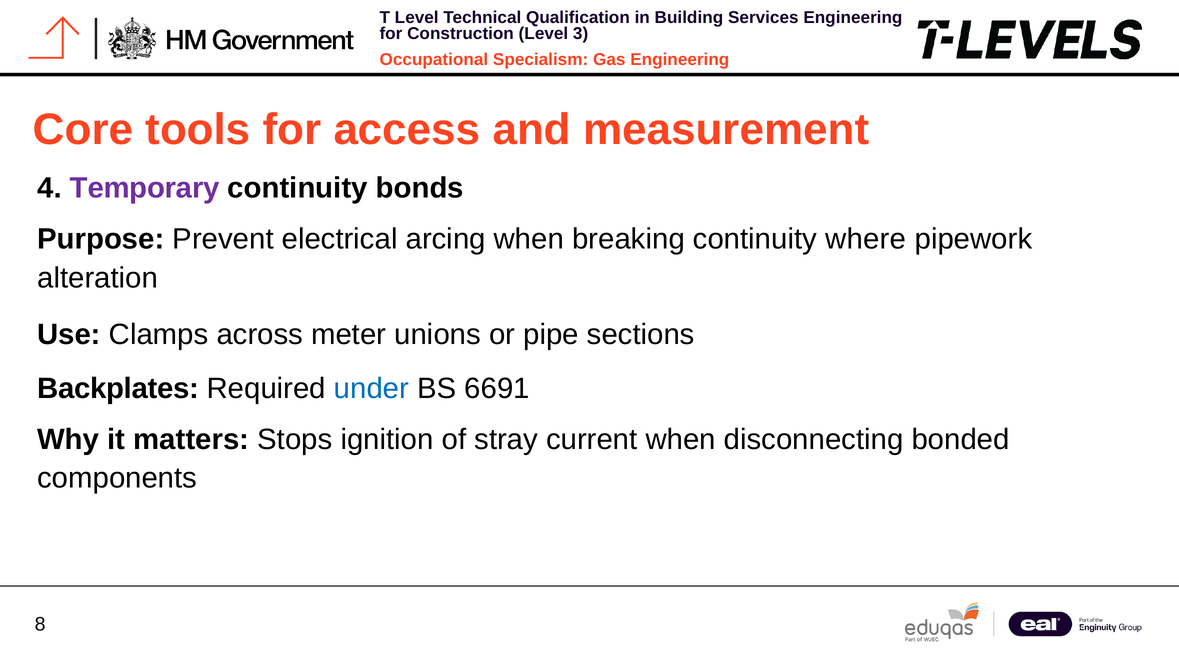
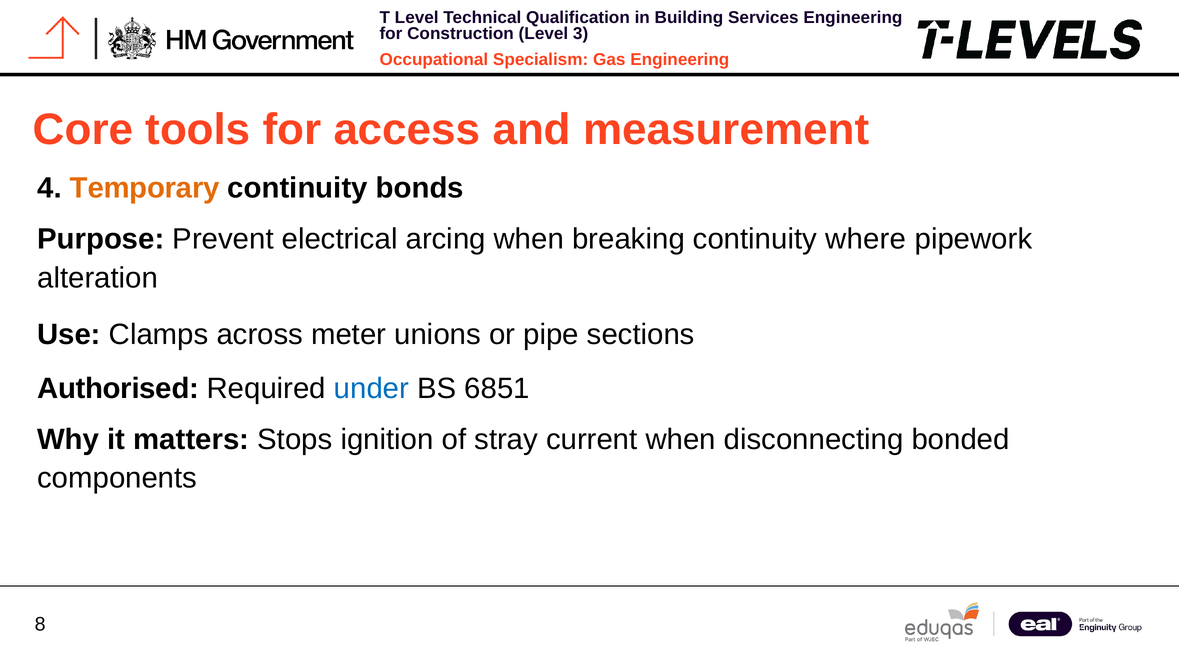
Temporary colour: purple -> orange (145, 188)
Backplates: Backplates -> Authorised (118, 388)
6691: 6691 -> 6851 (497, 388)
